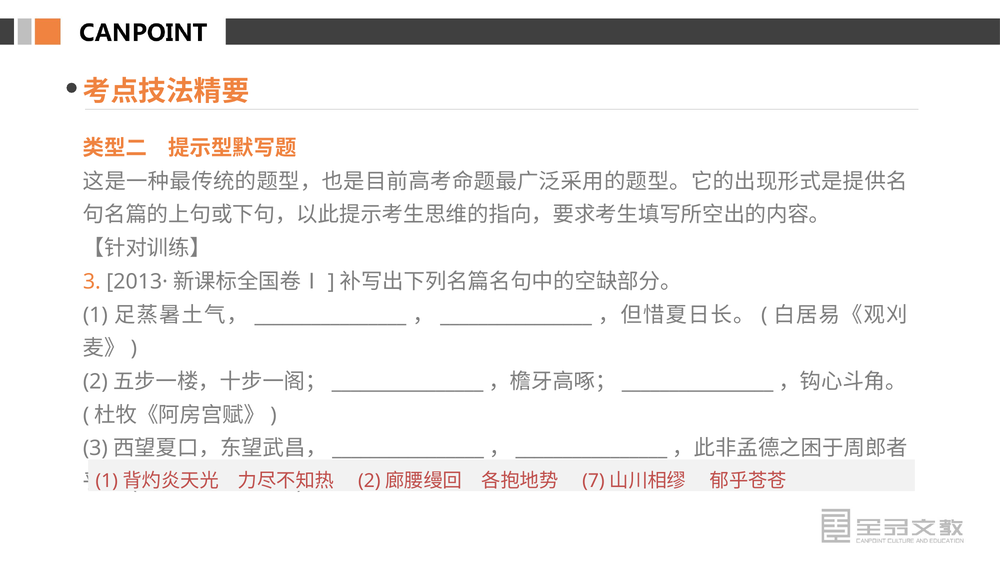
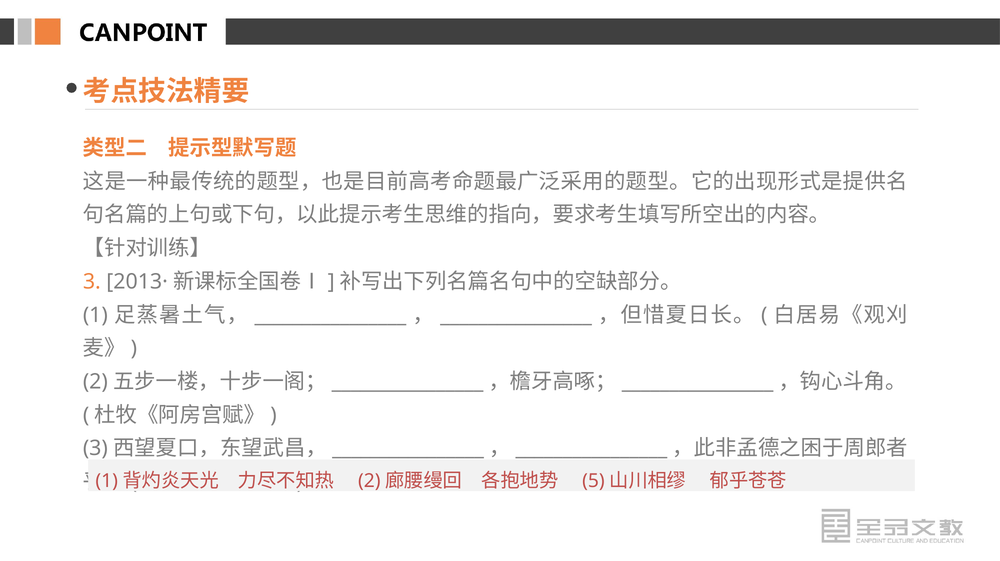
7: 7 -> 5 (593, 481)
